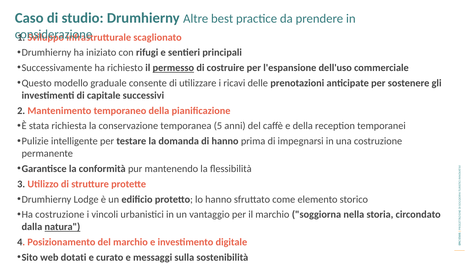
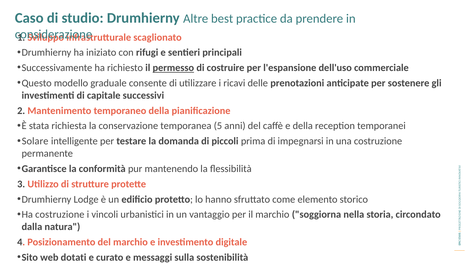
Pulizie: Pulizie -> Solare (35, 141)
di hanno: hanno -> piccoli (225, 141)
natura underline: present -> none (62, 227)
